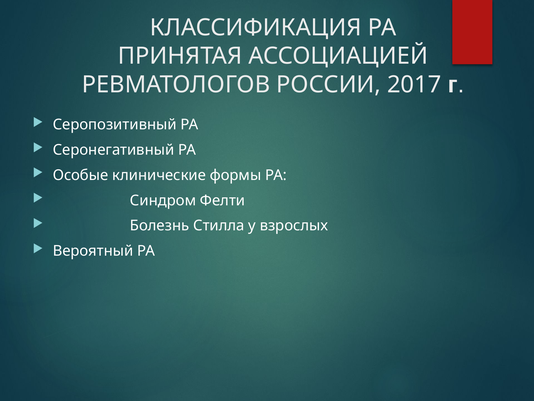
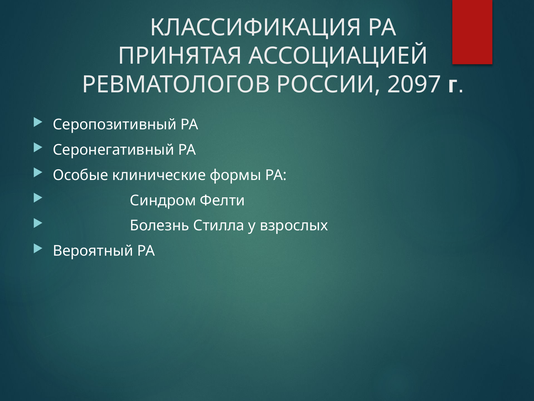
2017: 2017 -> 2097 (414, 84)
